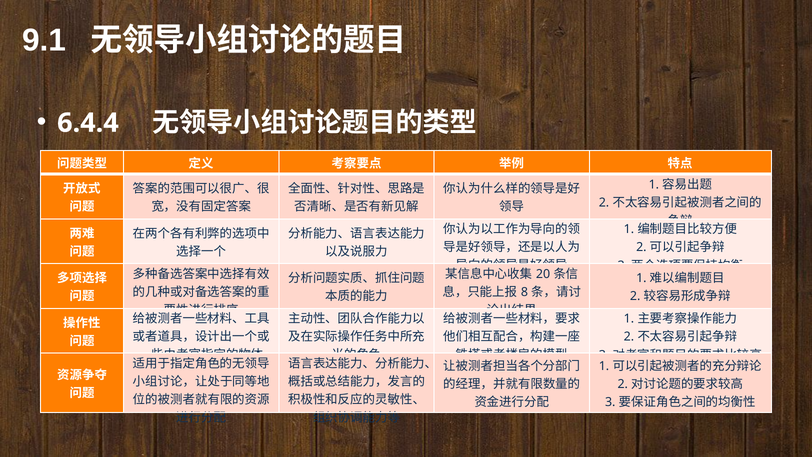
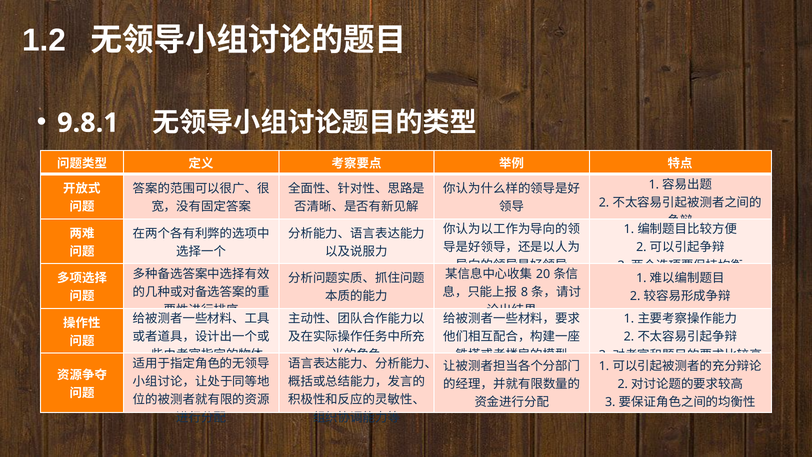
9.1: 9.1 -> 1.2 (44, 40)
6.4.4: 6.4.4 -> 9.8.1 (88, 123)
